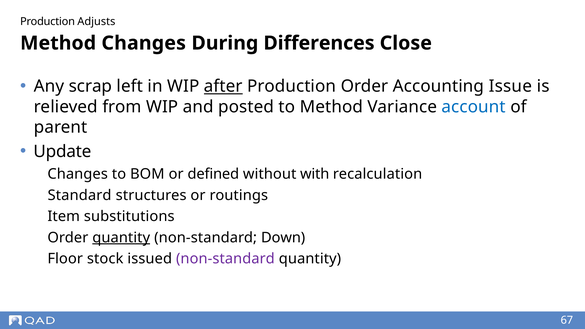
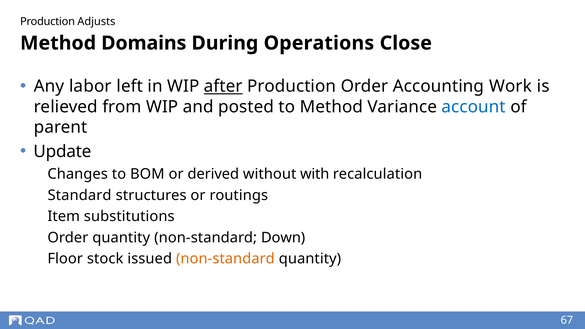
Method Changes: Changes -> Domains (144, 43)
Differences: Differences -> Operations (319, 43)
scrap: scrap -> labor (90, 86)
Issue: Issue -> Work (510, 86)
defined: defined -> derived (213, 174)
quantity underline: present -> none (121, 238)
non-standard colour: purple -> orange (225, 259)
